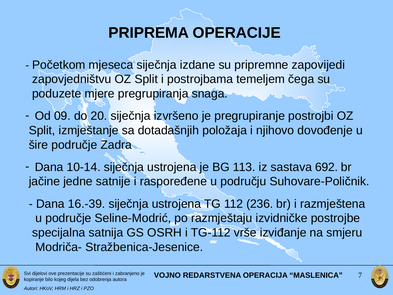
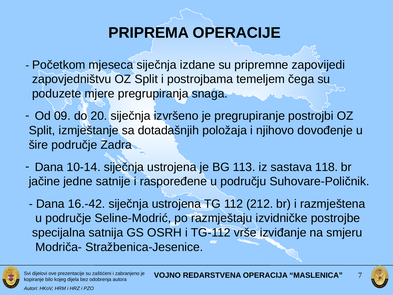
692: 692 -> 118 (327, 167)
16.-39: 16.-39 -> 16.-42 (87, 204)
236: 236 -> 212 (260, 204)
